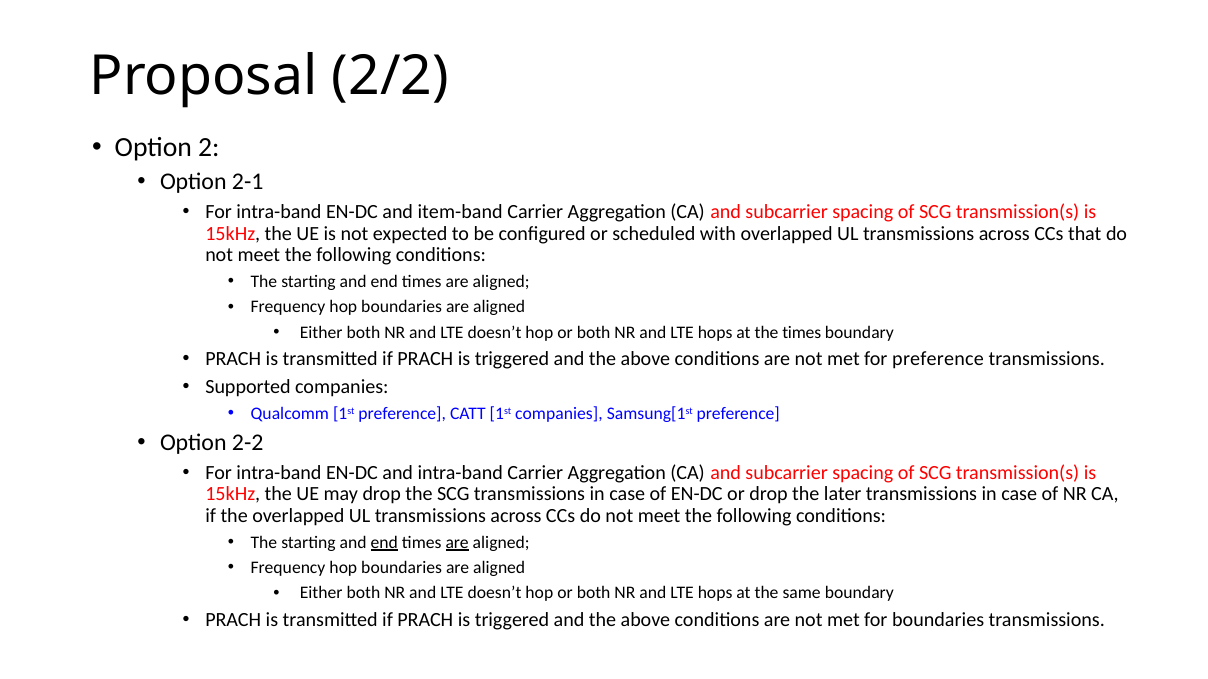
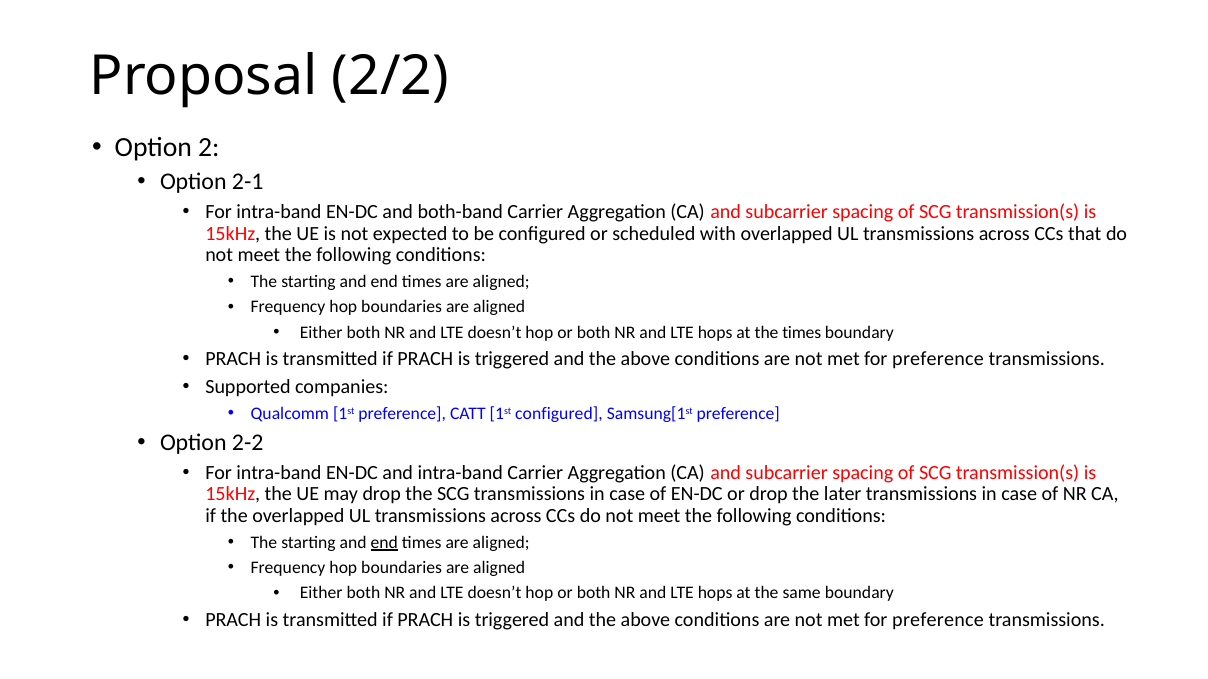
item-band: item-band -> both-band (460, 212)
1st companies: companies -> configured (559, 414)
are underline: present -> none (457, 543)
boundaries: boundaries -> preference (938, 620)
